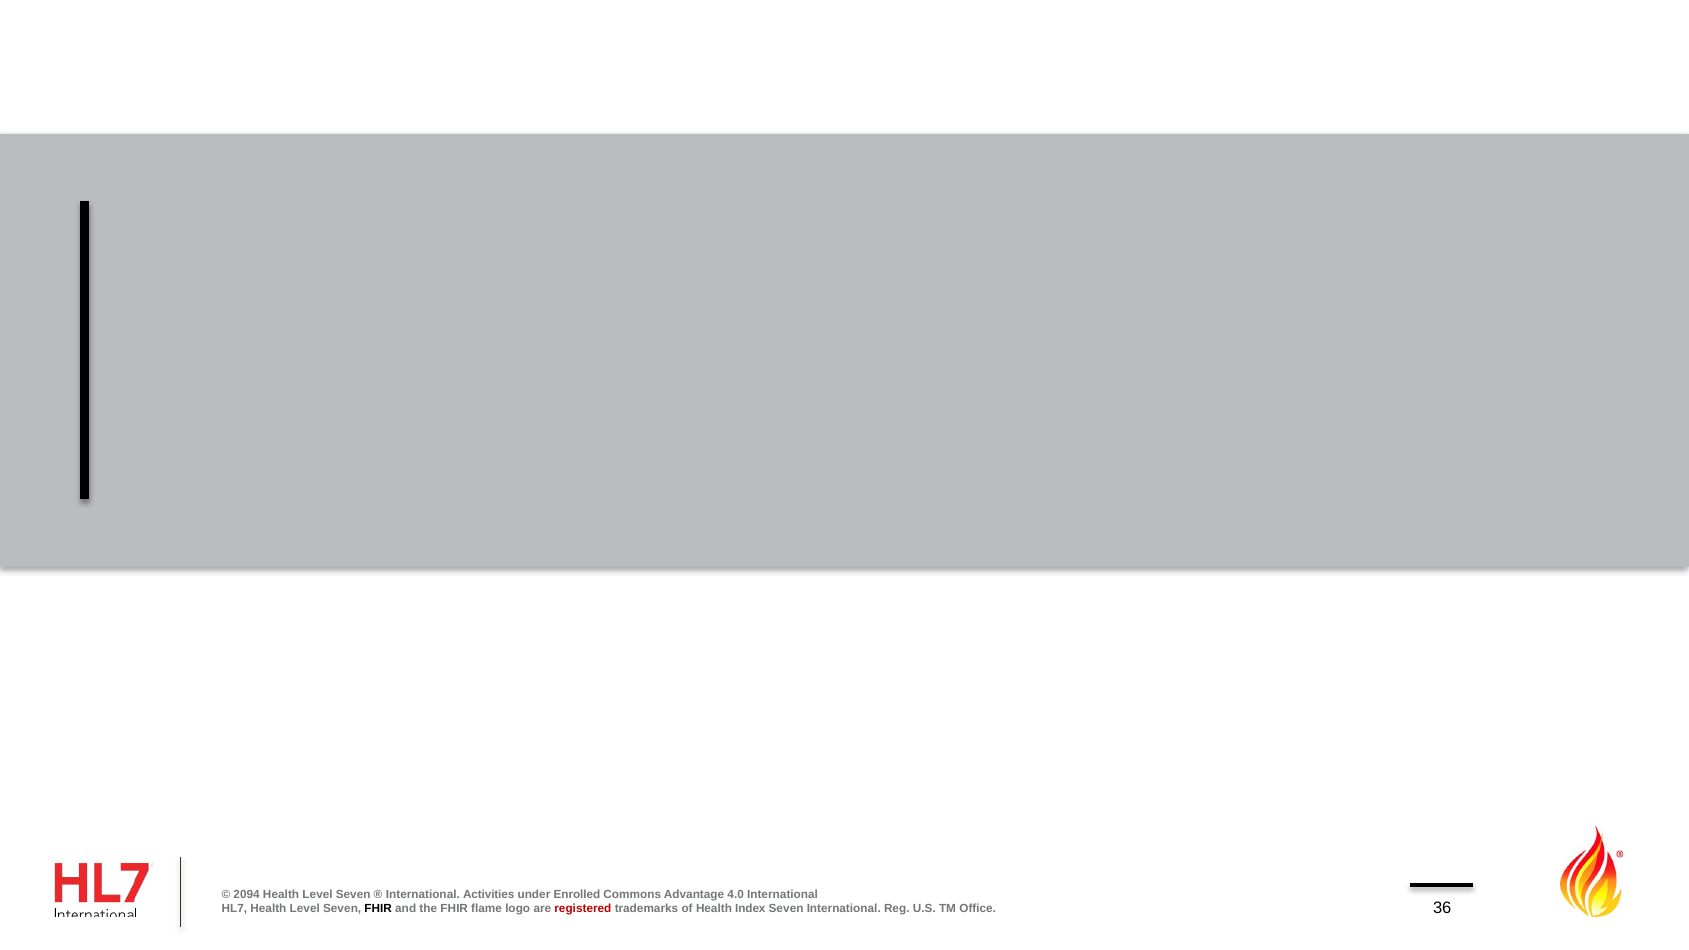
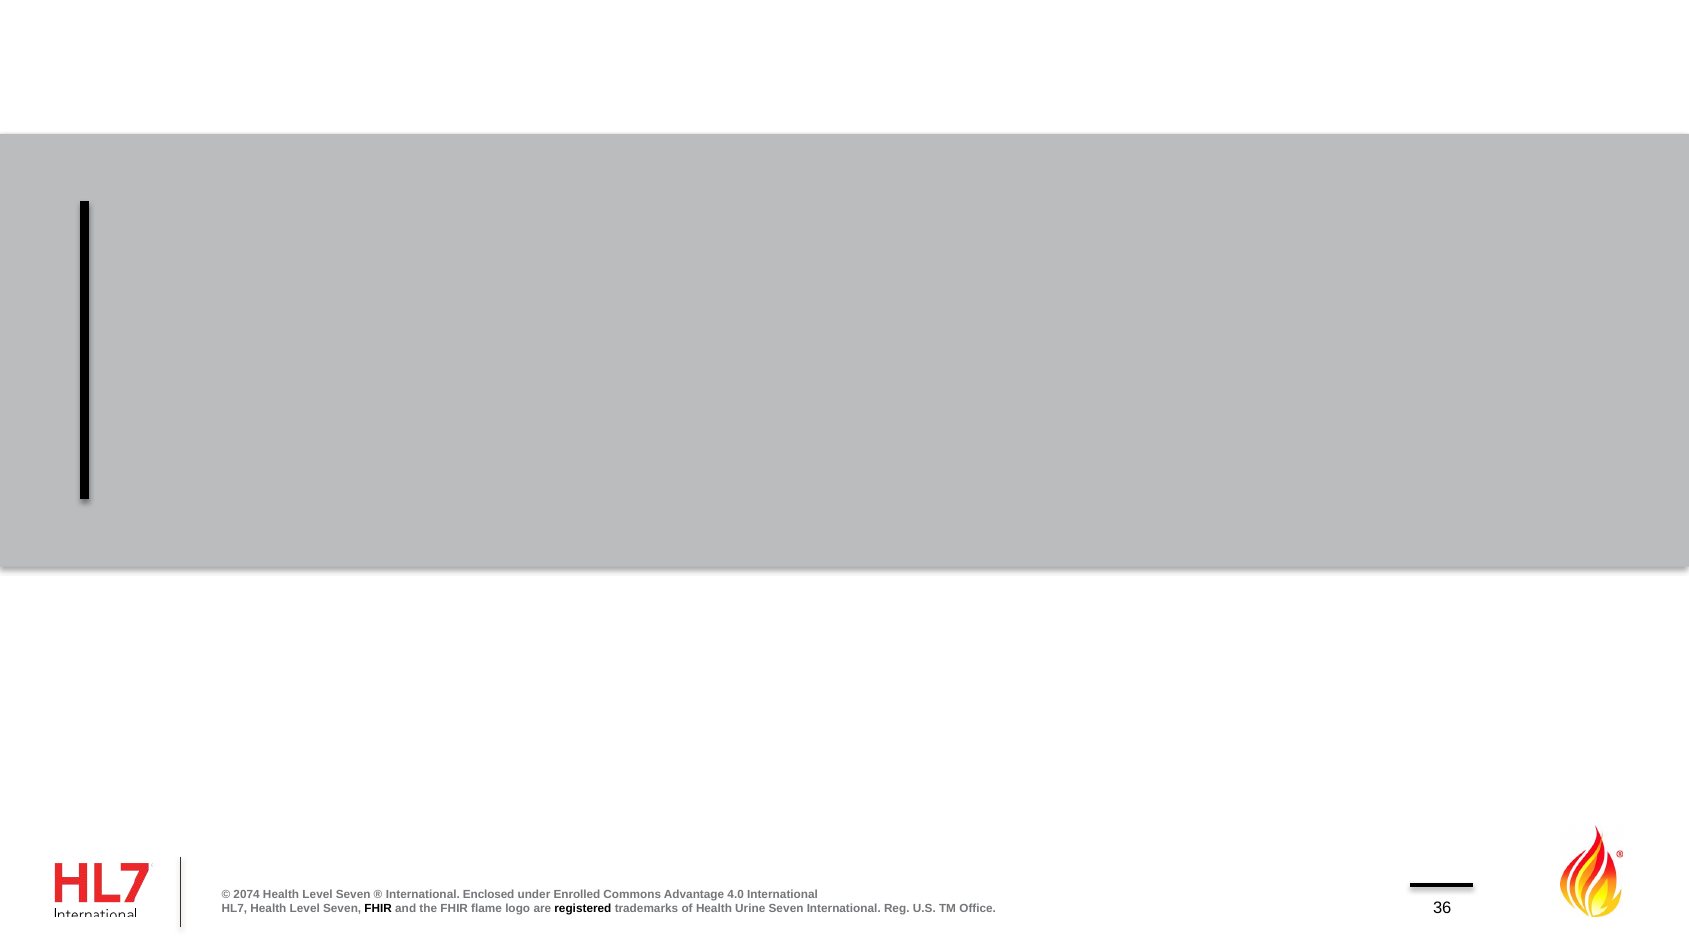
2094: 2094 -> 2074 (247, 894)
Activities: Activities -> Enclosed (489, 894)
registered colour: red -> black (583, 908)
Index: Index -> Urine (750, 908)
